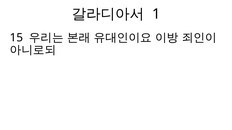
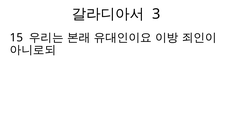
1: 1 -> 3 (156, 14)
